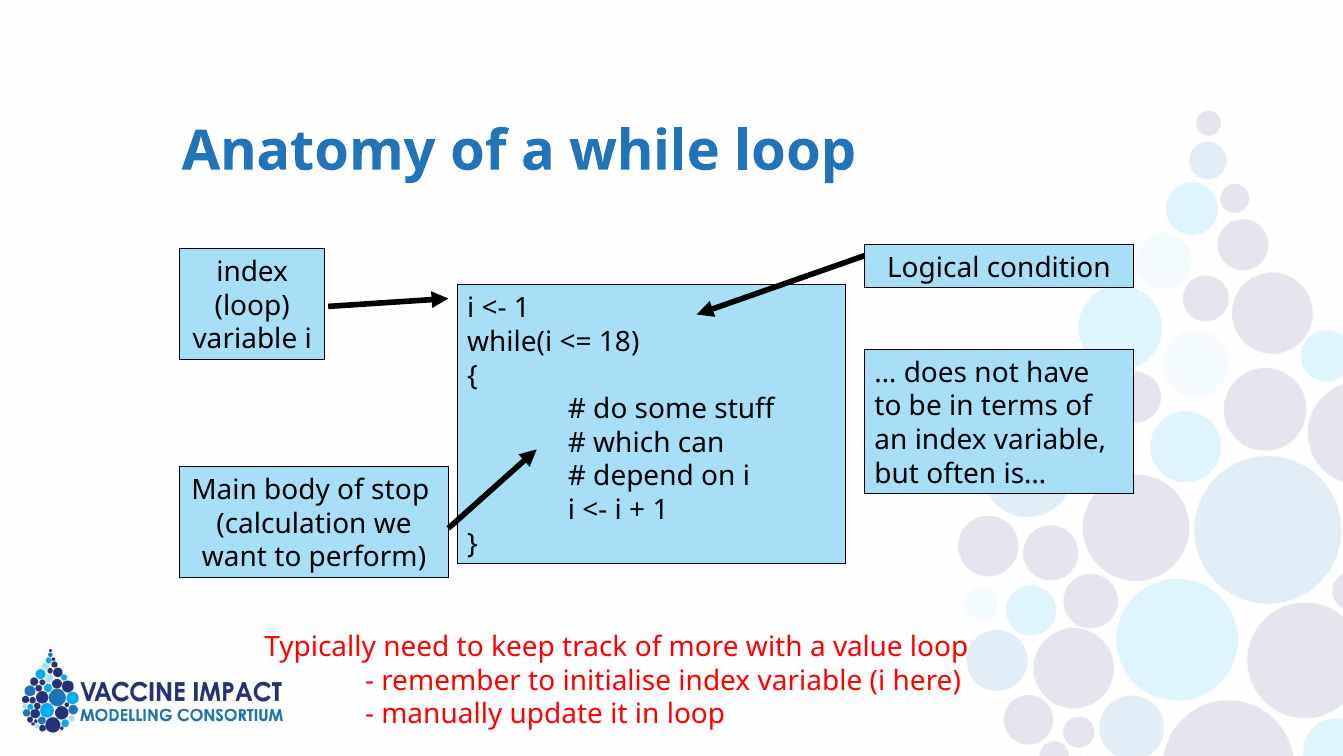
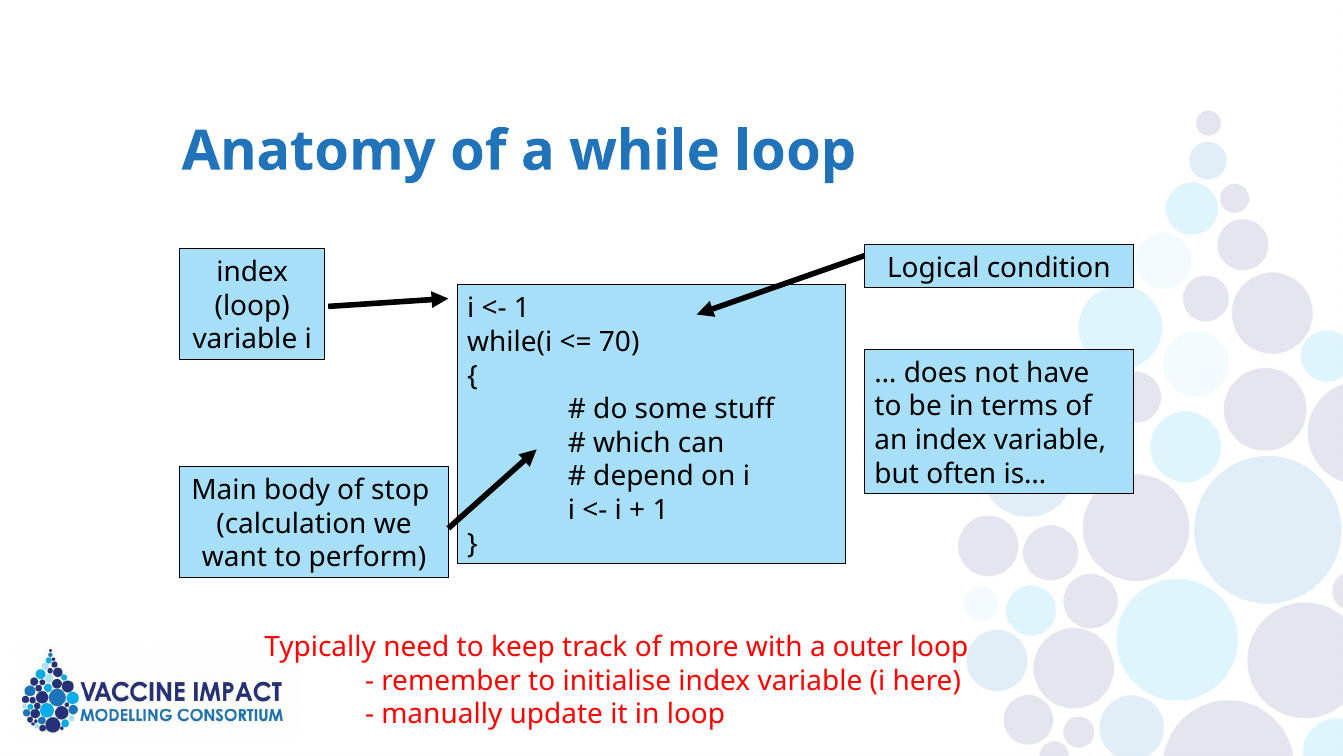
18: 18 -> 70 (619, 342)
value: value -> outer (868, 647)
